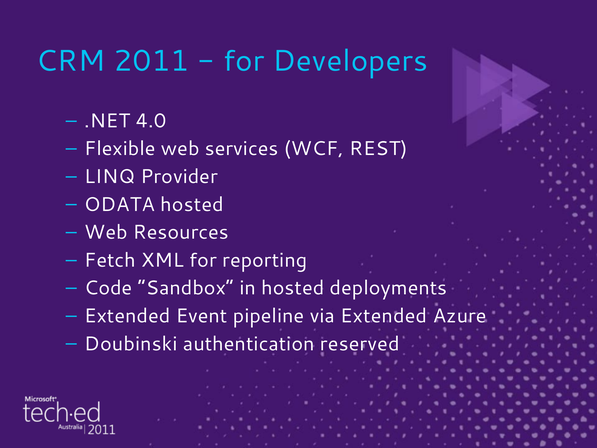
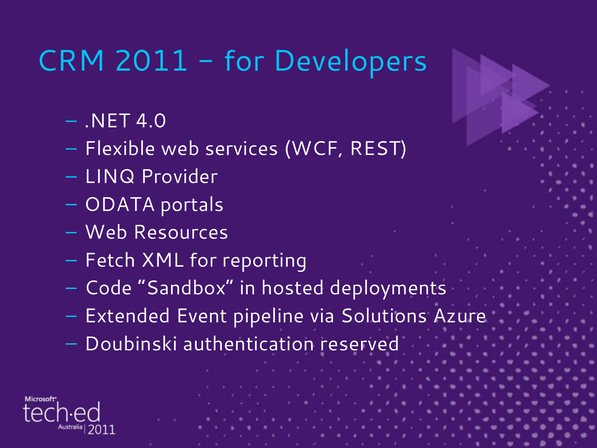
ODATA hosted: hosted -> portals (192, 204)
via Extended: Extended -> Solutions (384, 316)
